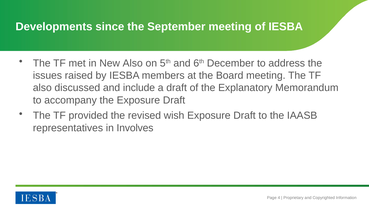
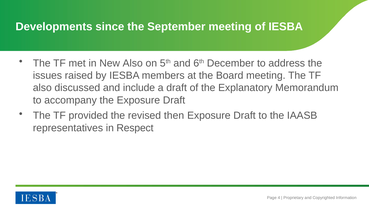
wish: wish -> then (174, 115)
Involves: Involves -> Respect (135, 128)
